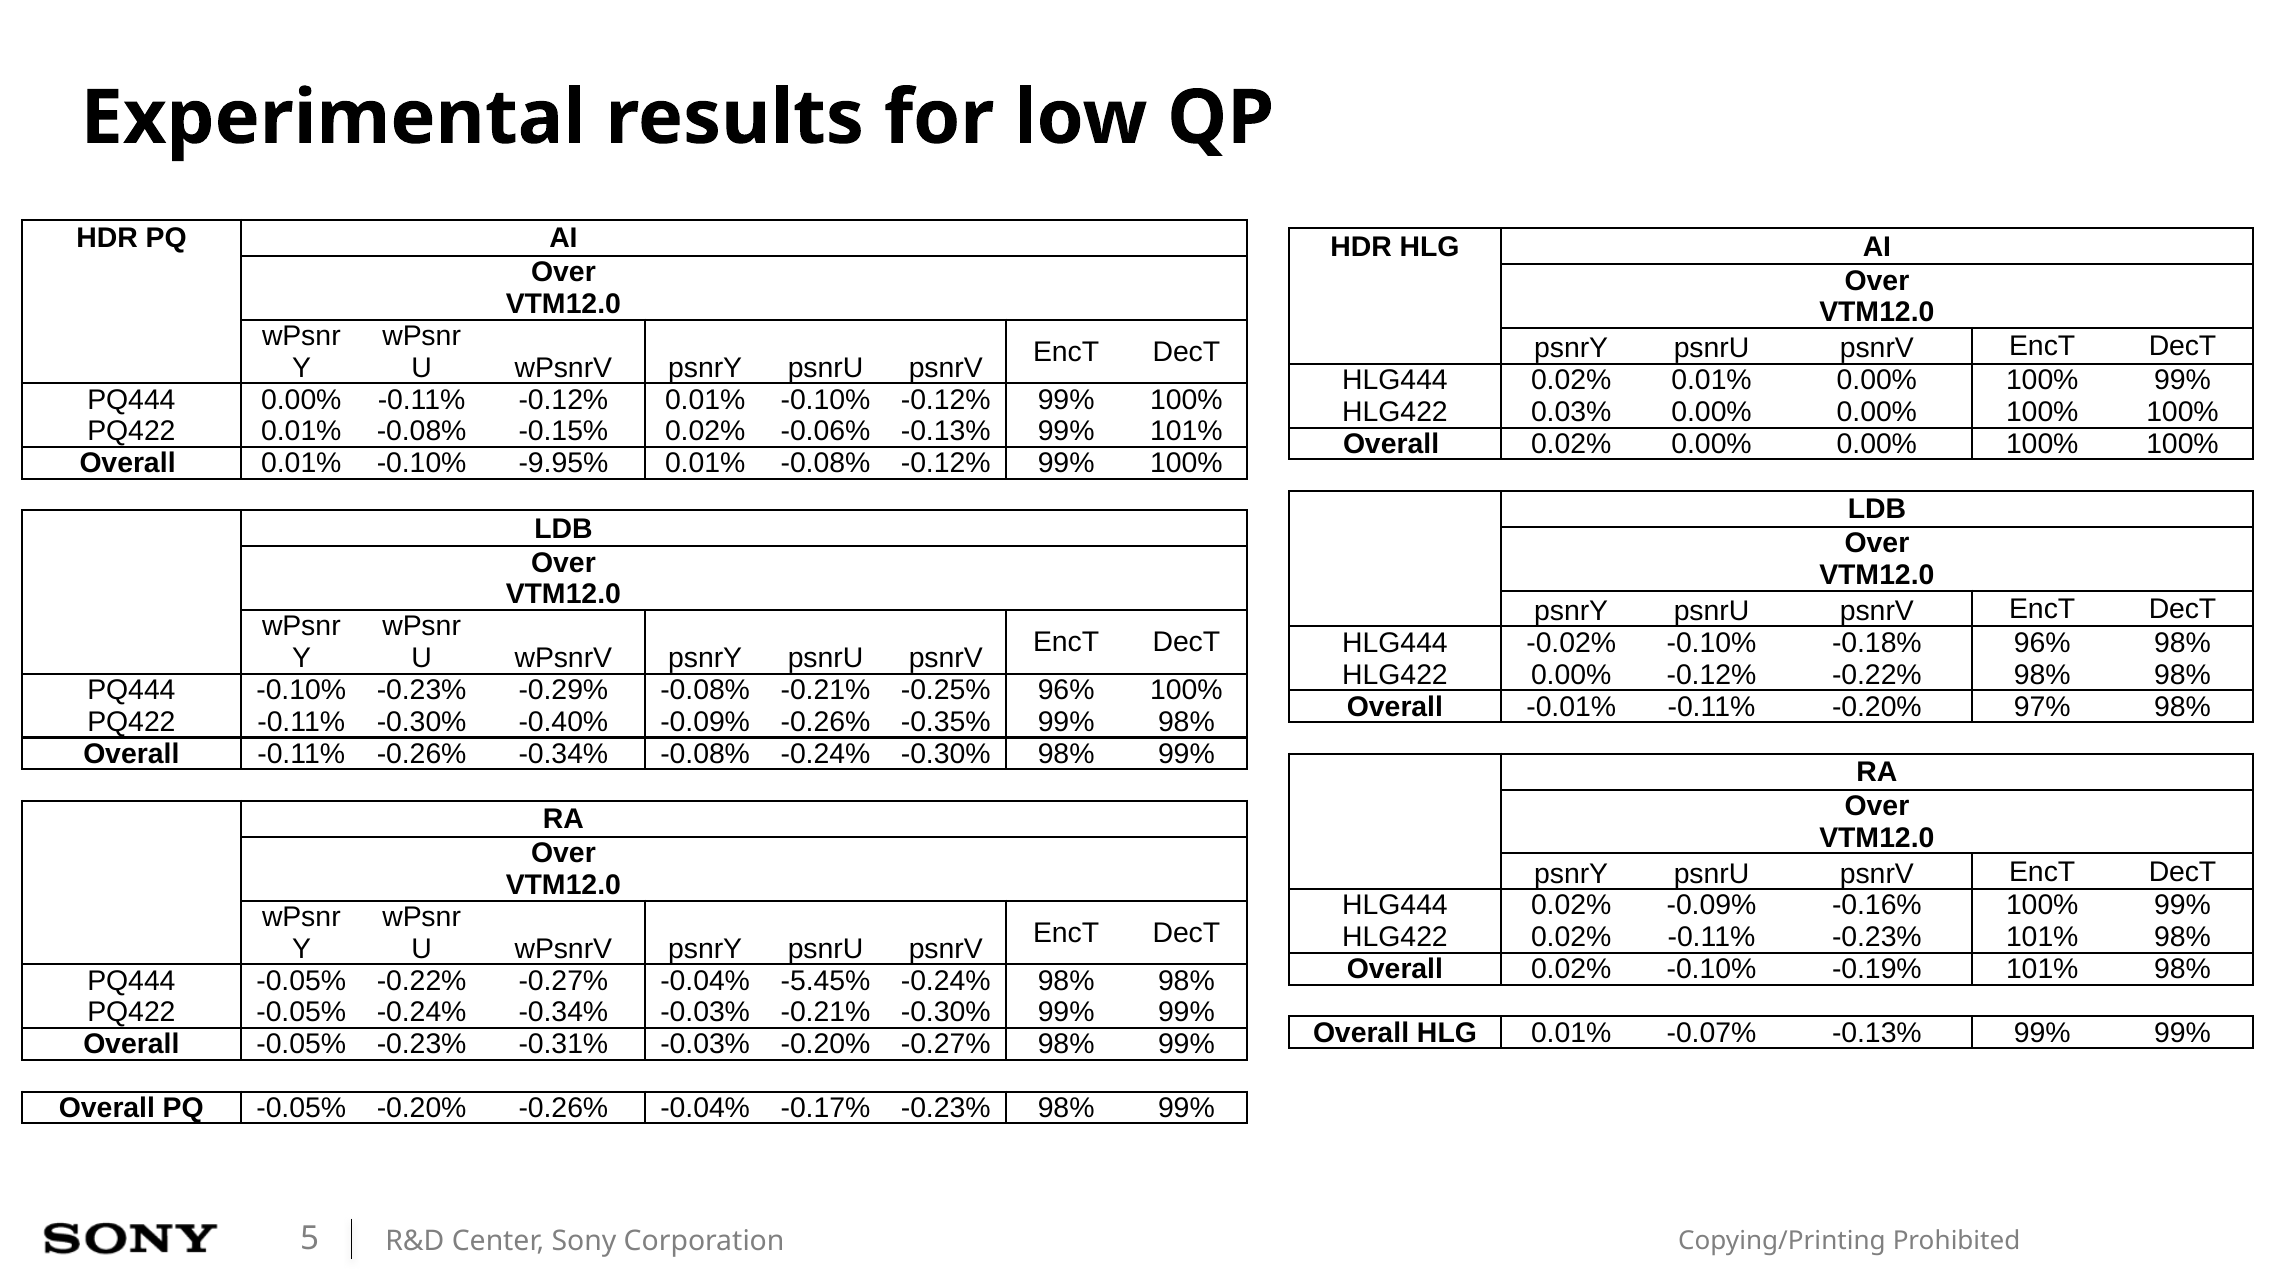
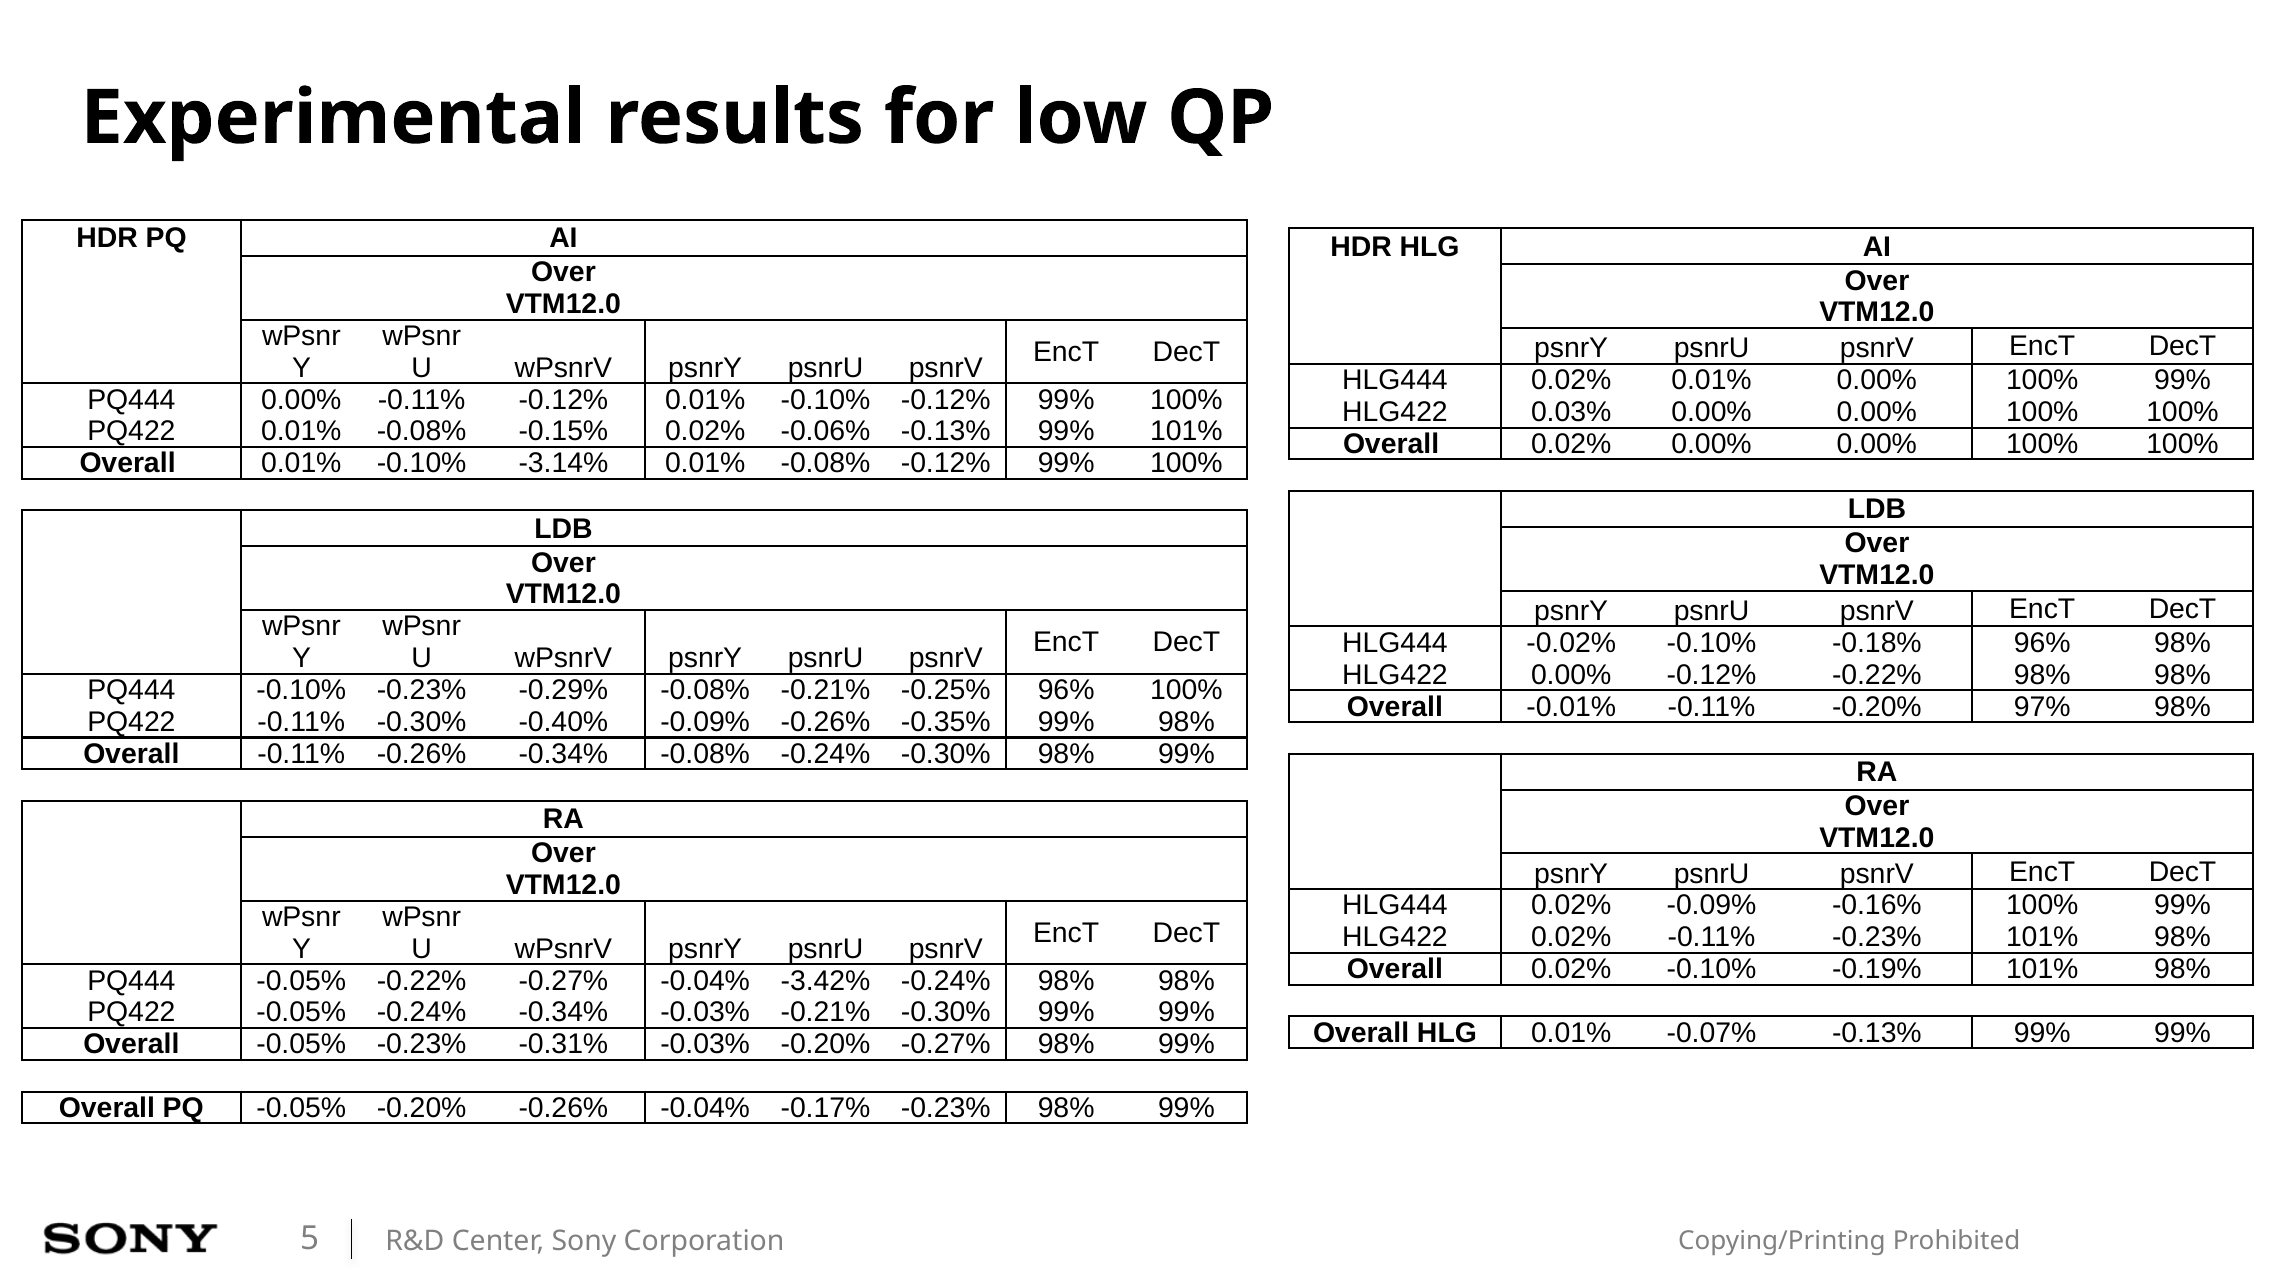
-9.95%: -9.95% -> -3.14% (563, 464)
-5.45%: -5.45% -> -3.42% (825, 981)
